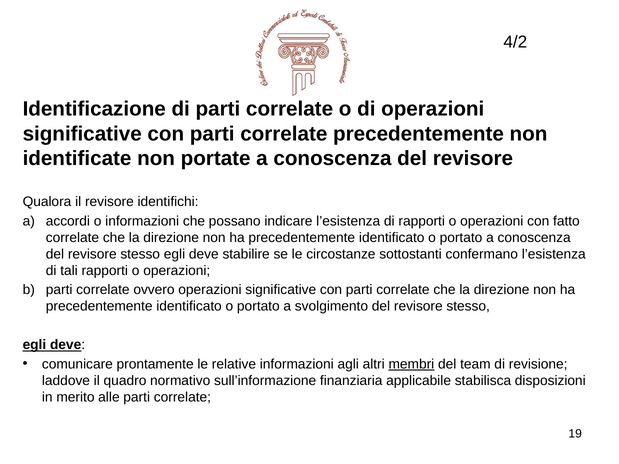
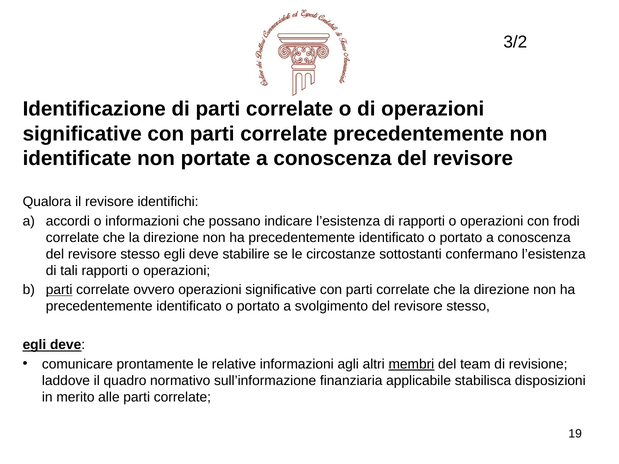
4/2: 4/2 -> 3/2 (515, 42)
fatto: fatto -> frodi (566, 221)
parti underline: none -> present (59, 290)
